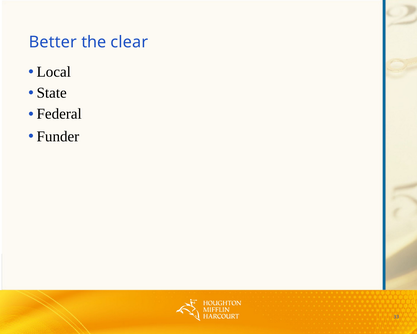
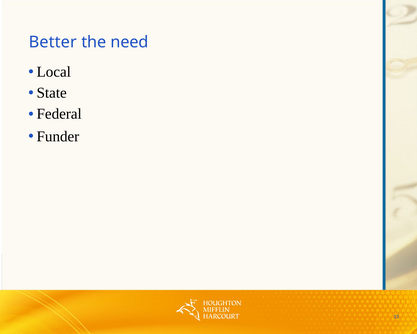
clear: clear -> need (130, 42)
